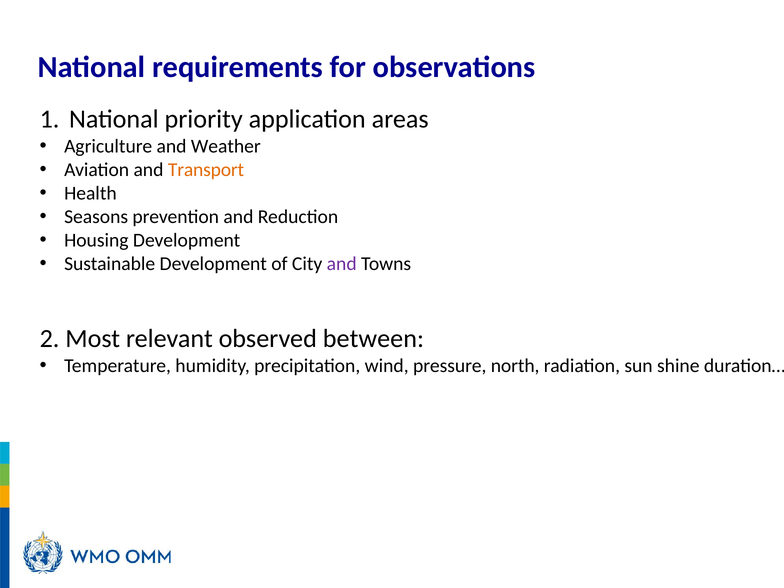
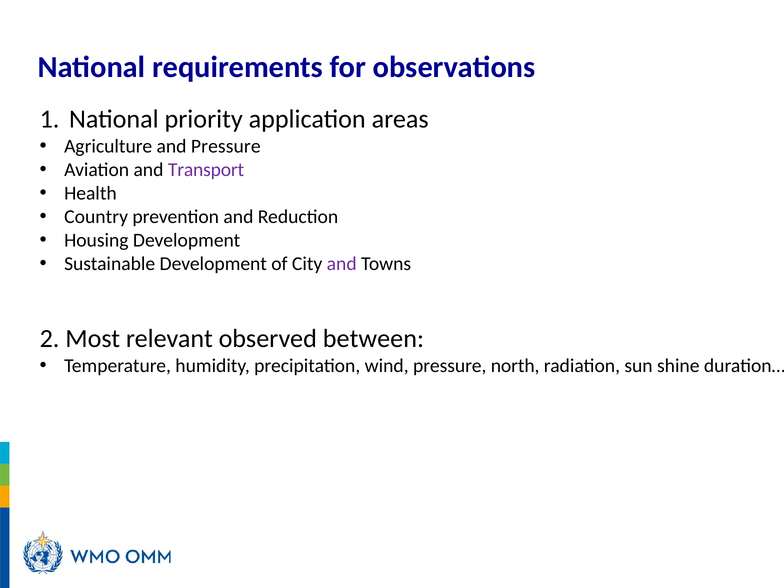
and Weather: Weather -> Pressure (226, 146)
Transport colour: orange -> purple (206, 170)
Seasons: Seasons -> Country (96, 217)
